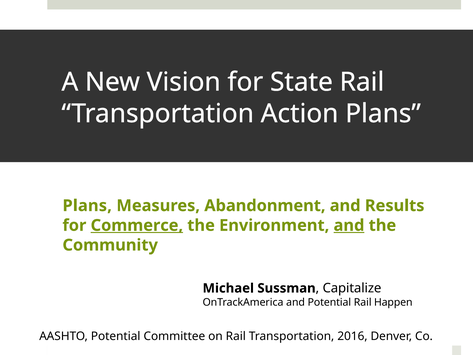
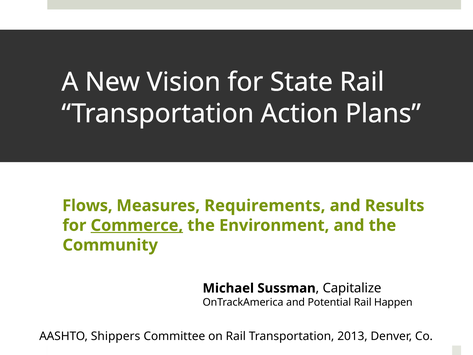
Plans: Plans -> Flows (87, 206)
Abandonment: Abandonment -> Requirements (265, 206)
and underline: present -> none (349, 225)
AASHTO Potential: Potential -> Shippers (116, 336)
2016: 2016 -> 2013 (352, 336)
